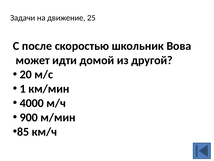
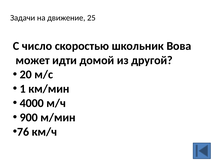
после: после -> число (37, 46)
85: 85 -> 76 (23, 131)
